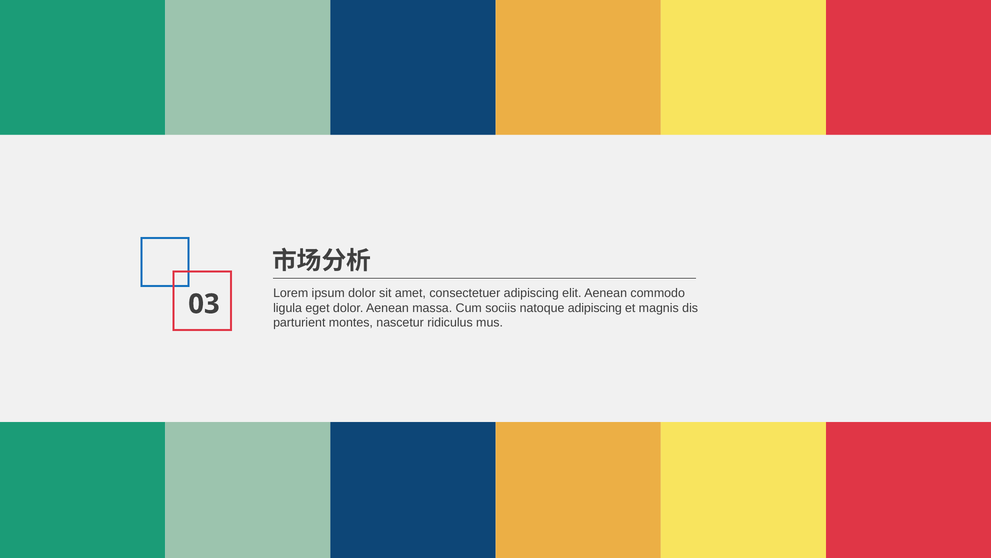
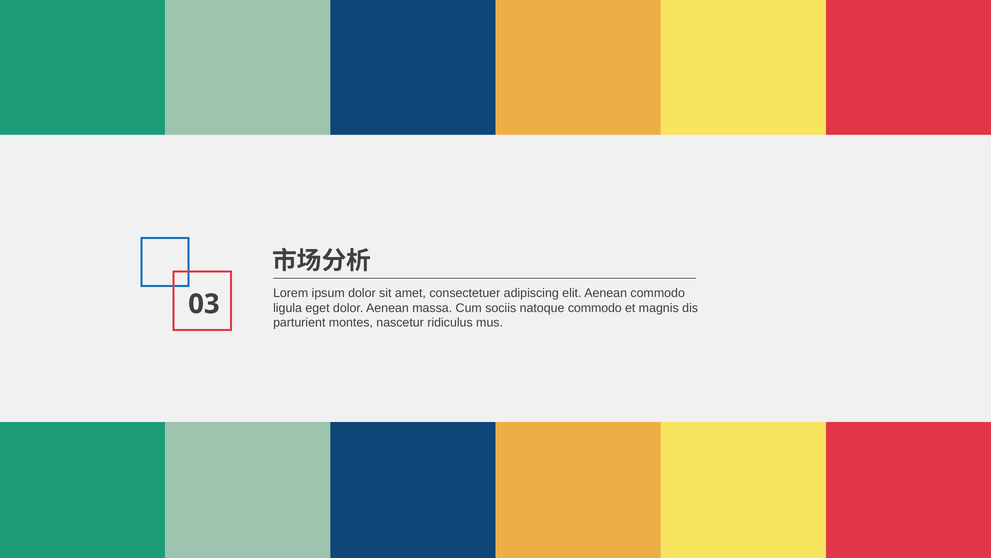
natoque adipiscing: adipiscing -> commodo (595, 308)
